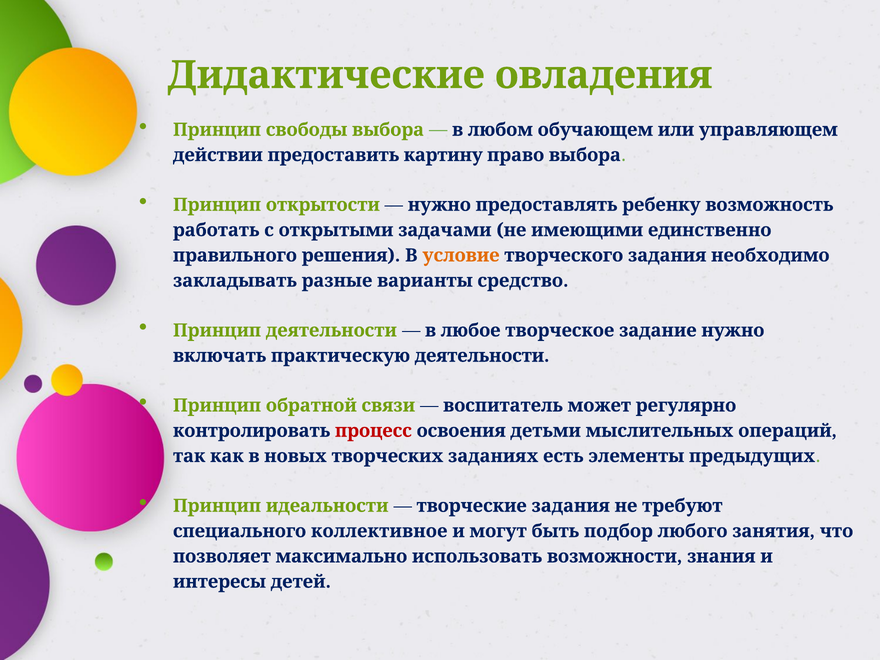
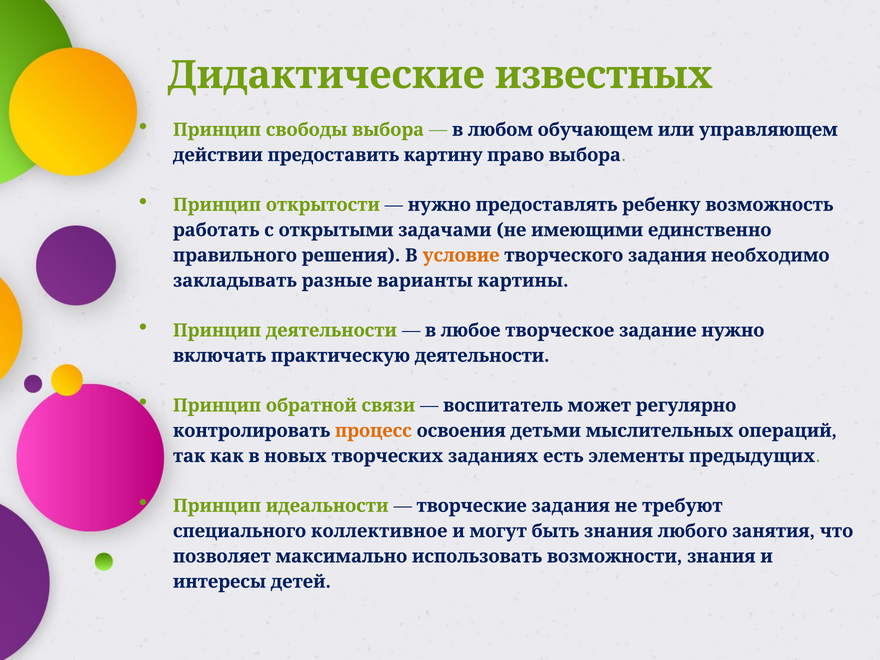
овладения: овладения -> известных (604, 75)
средство: средство -> картины (523, 281)
процесс colour: red -> orange (373, 431)
быть подбор: подбор -> знания (618, 531)
